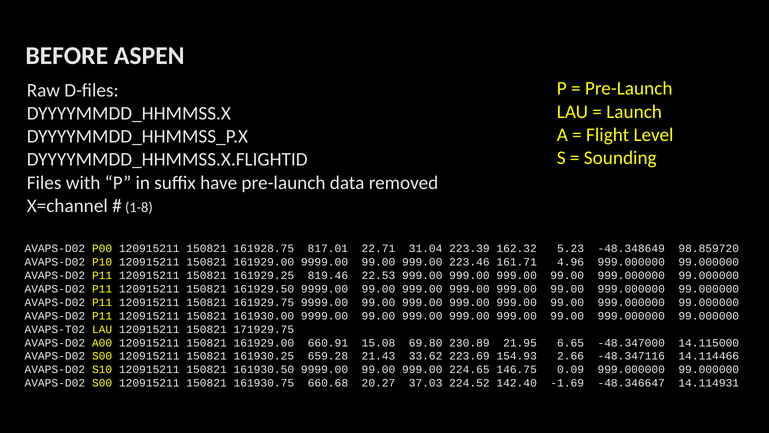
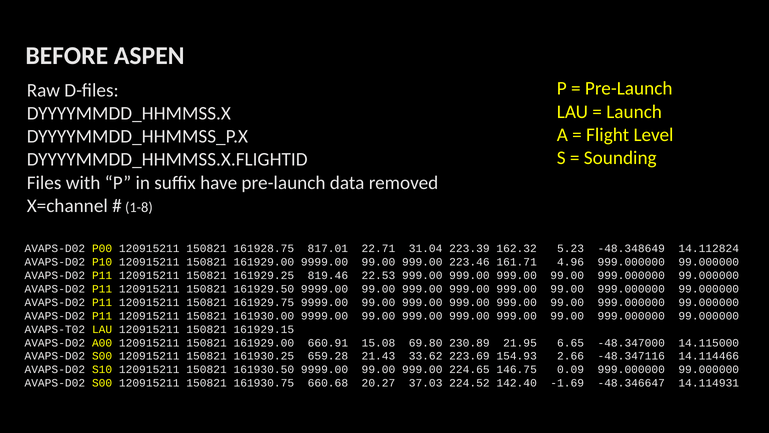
98.859720: 98.859720 -> 14.112824 (709, 248)
171929.75: 171929.75 -> 161929.15 (264, 329)
